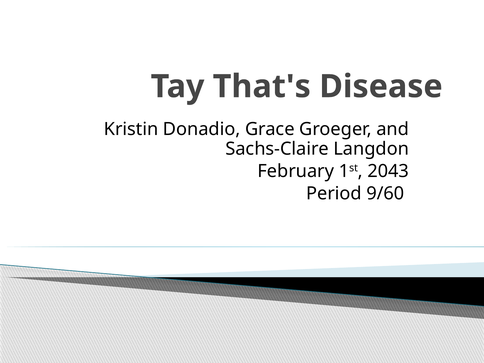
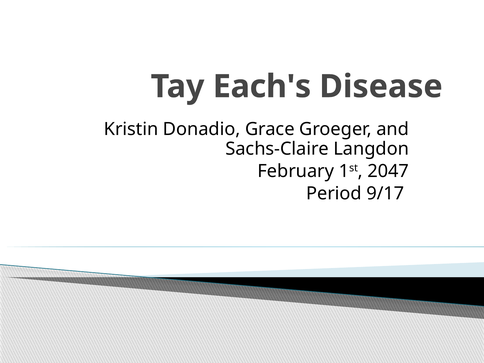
That's: That's -> Each's (262, 87)
2043: 2043 -> 2047 (388, 171)
9/60: 9/60 -> 9/17 (385, 193)
